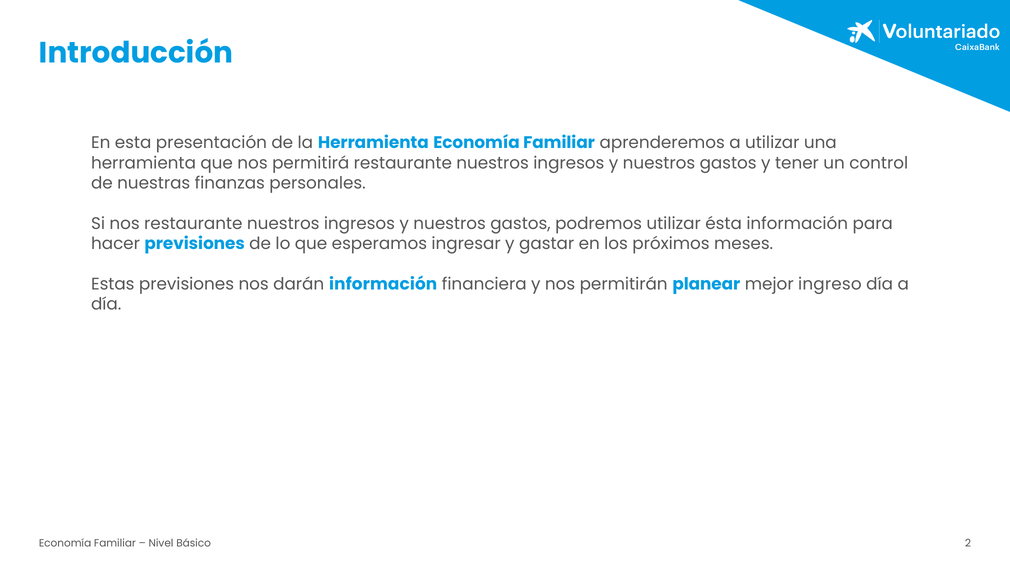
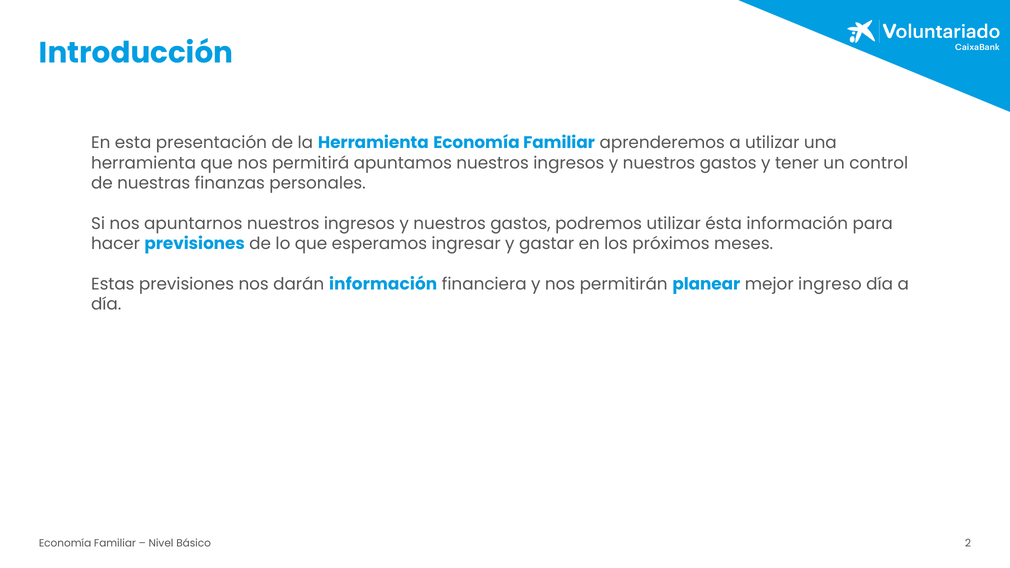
permitirá restaurante: restaurante -> apuntamos (403, 163)
nos restaurante: restaurante -> apuntarnos (193, 224)
